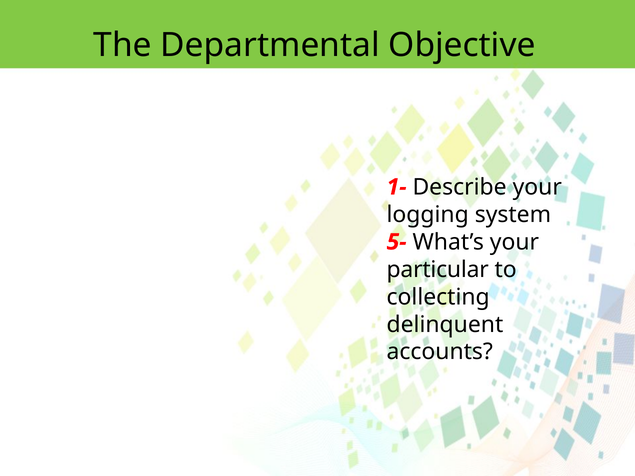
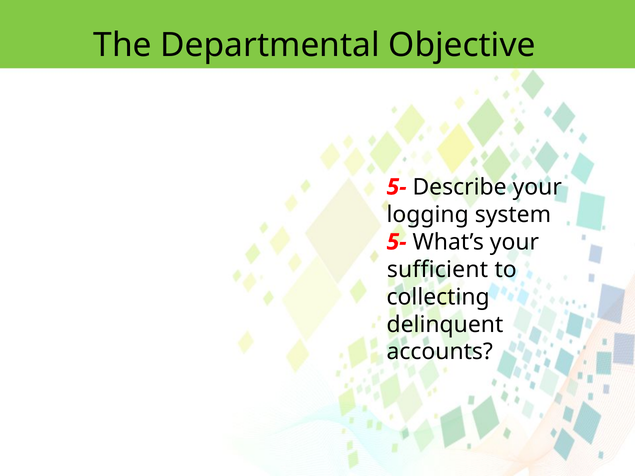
1-: 1- -> 5- (397, 187)
particular: particular -> sufficient (437, 270)
